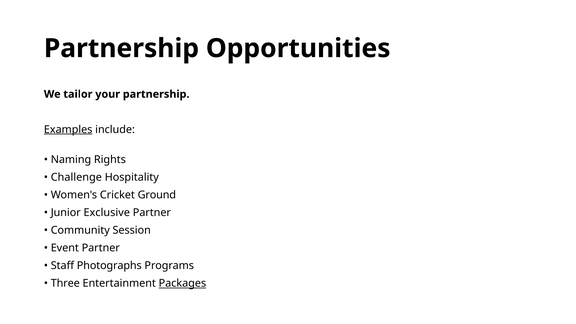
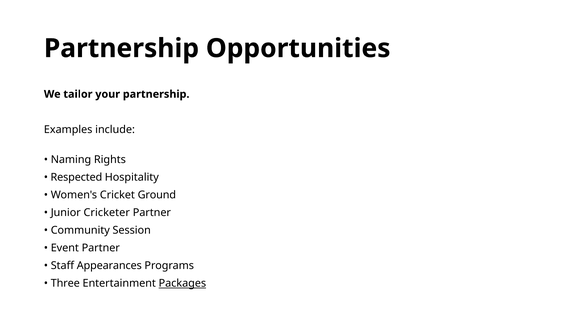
Examples underline: present -> none (68, 130)
Challenge: Challenge -> Respected (76, 177)
Exclusive: Exclusive -> Cricketer (107, 213)
Photographs: Photographs -> Appearances (109, 266)
